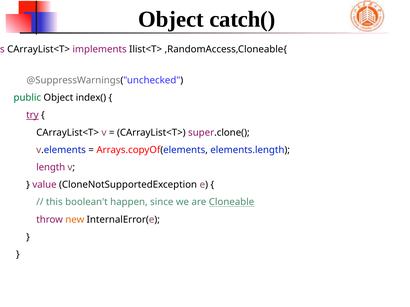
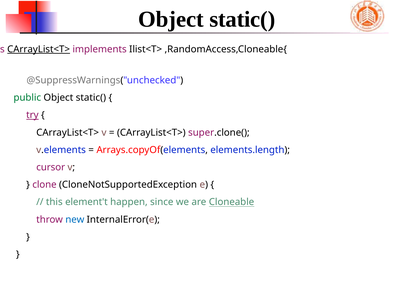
catch(: catch( -> static( (242, 19)
CArrayList<T> underline: none -> present (39, 49)
index(: index( -> static( (91, 98)
length: length -> cursor (51, 168)
value: value -> clone (44, 185)
boolean't: boolean't -> element't (86, 202)
new colour: orange -> blue (75, 220)
